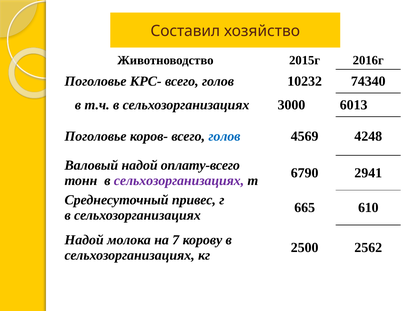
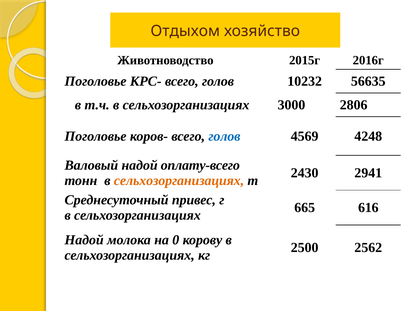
Составил: Составил -> Отдыхом (185, 31)
74340: 74340 -> 56635 (368, 81)
6013: 6013 -> 2806 (354, 105)
6790: 6790 -> 2430 (305, 173)
сельхозорганизациях colour: purple -> orange (179, 181)
610: 610 -> 616 (368, 208)
7: 7 -> 0 (176, 240)
